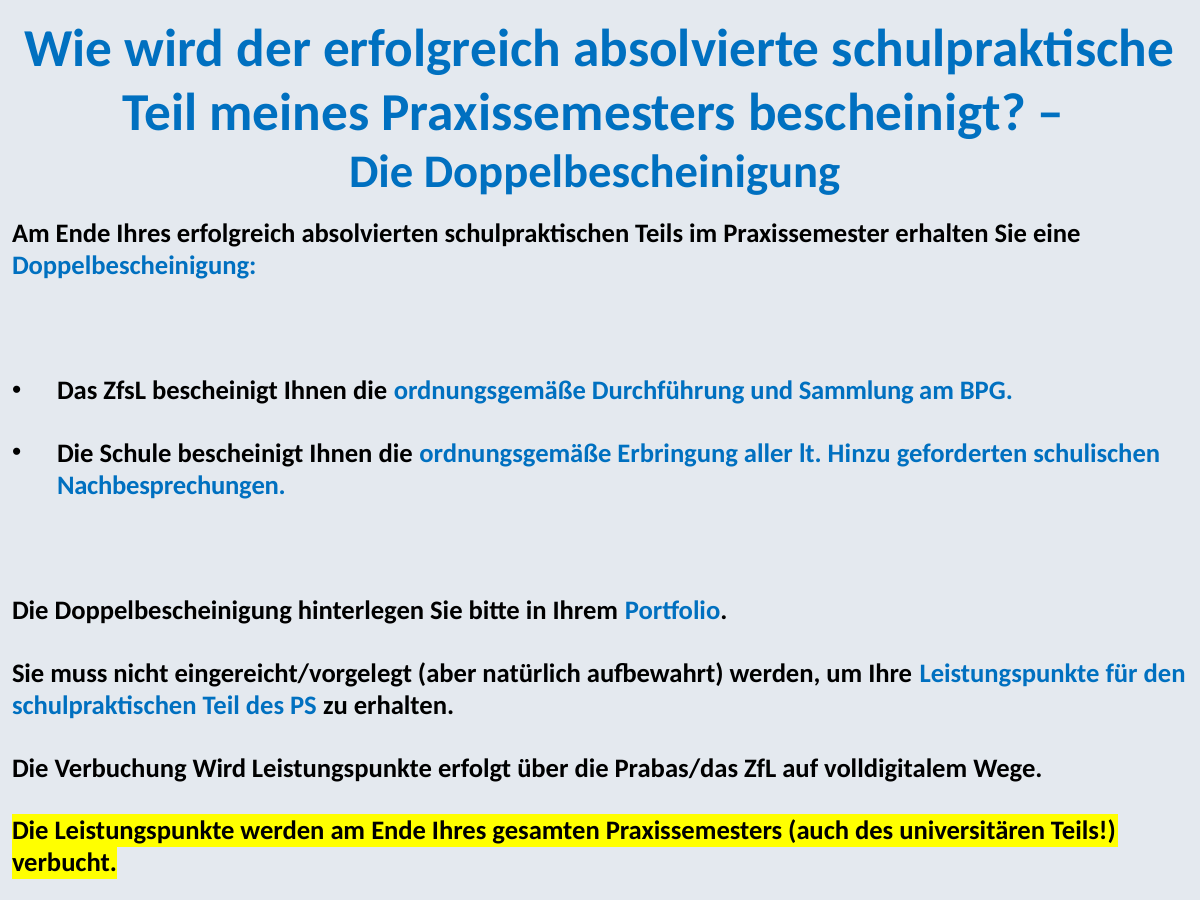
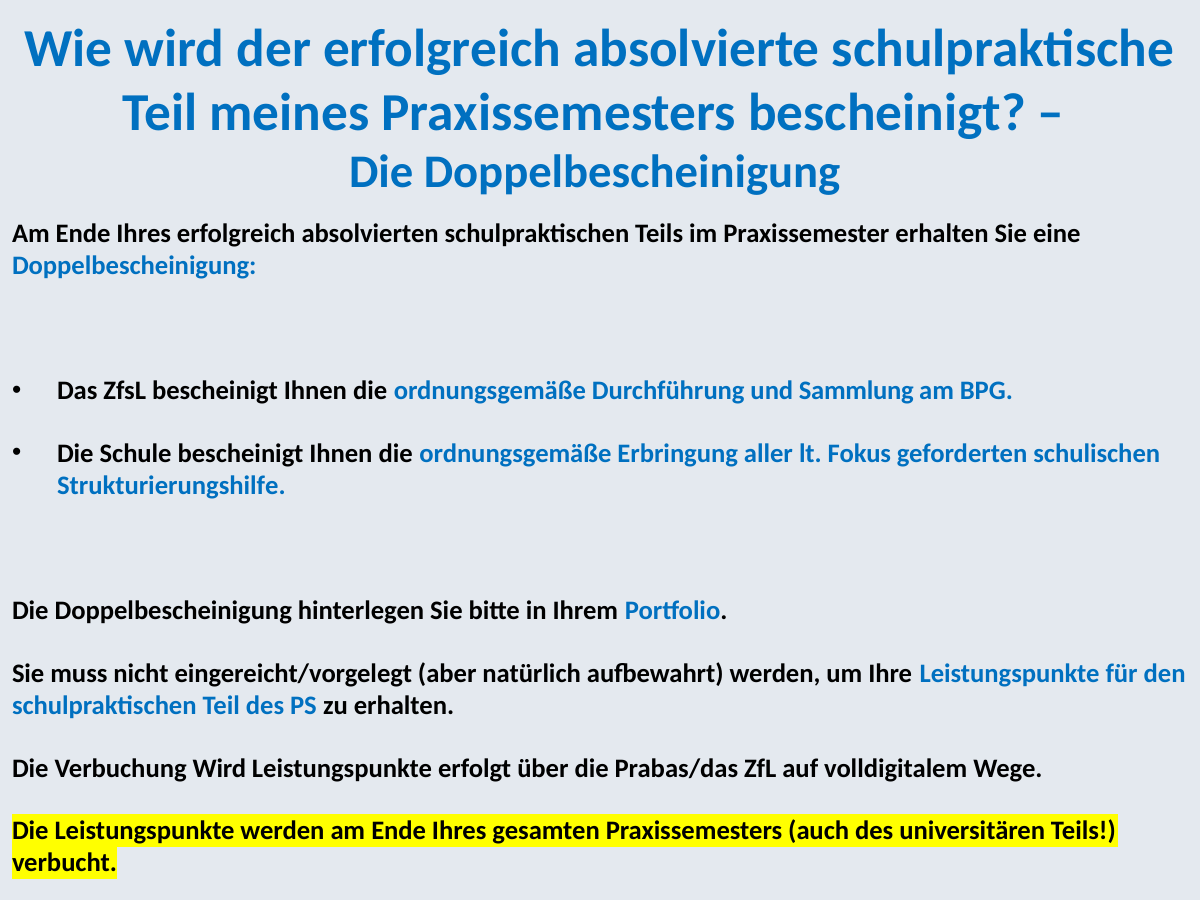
Hinzu: Hinzu -> Fokus (859, 454)
Nachbesprechungen: Nachbesprechungen -> Strukturierungshilfe (171, 486)
